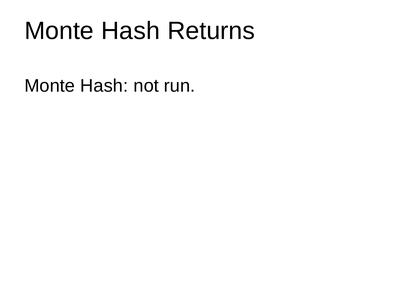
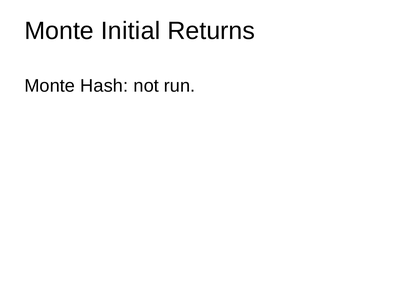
Hash: Hash -> Initial (131, 31)
